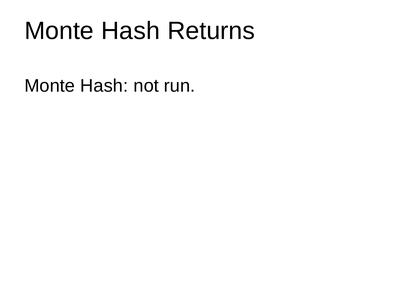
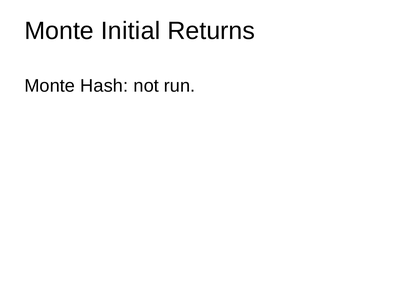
Hash: Hash -> Initial (131, 31)
